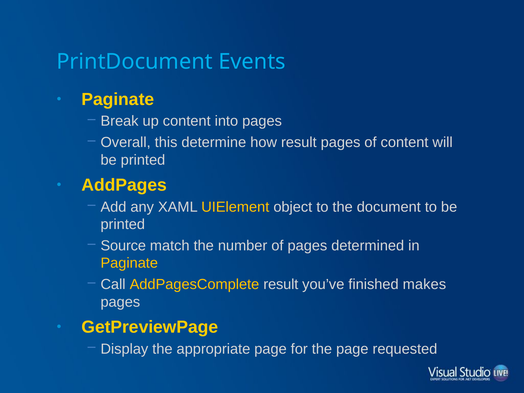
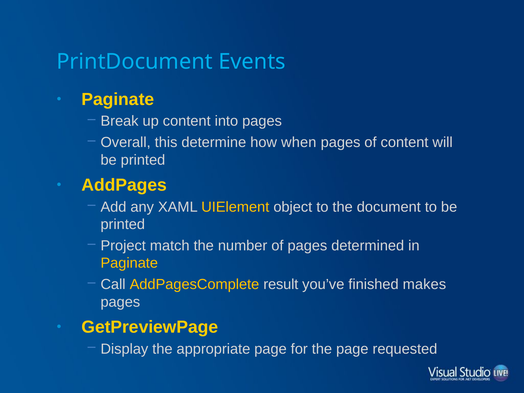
how result: result -> when (299, 142)
Source: Source -> Project (123, 246)
